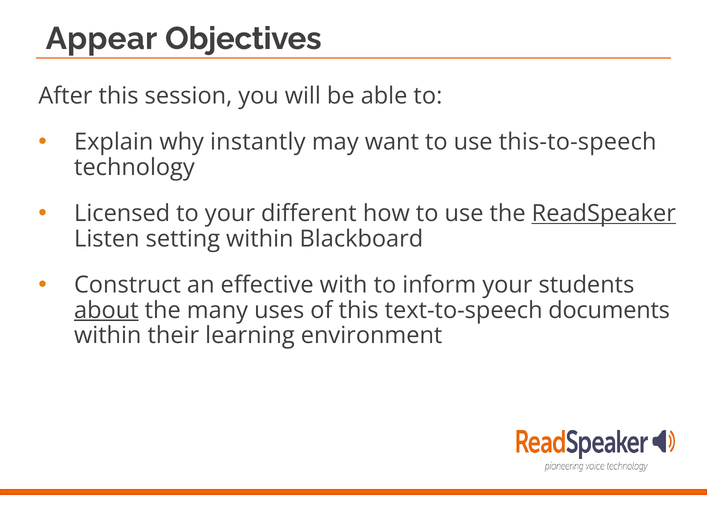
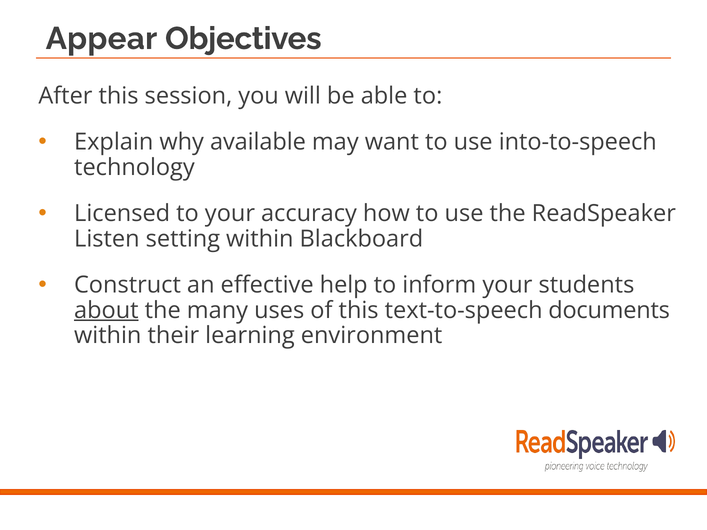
instantly: instantly -> available (258, 142)
this-to-speech: this-to-speech -> into-to-speech (578, 142)
different: different -> accuracy (309, 213)
ReadSpeaker underline: present -> none (604, 213)
with: with -> help (344, 285)
